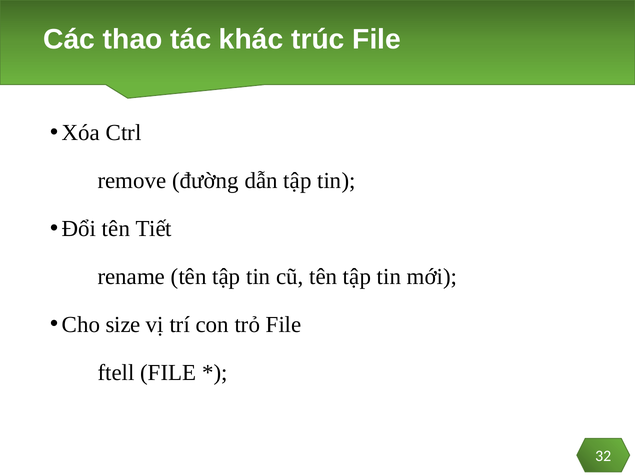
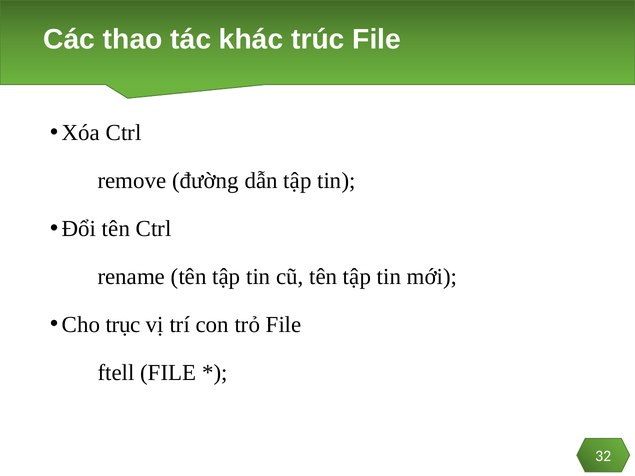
tên Tiết: Tiết -> Ctrl (154, 229)
size: size -> trục (123, 325)
